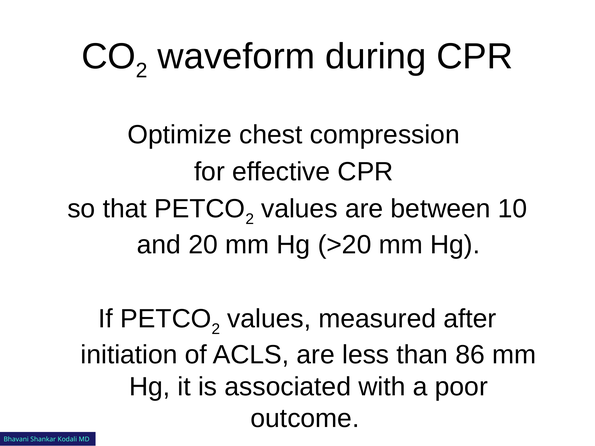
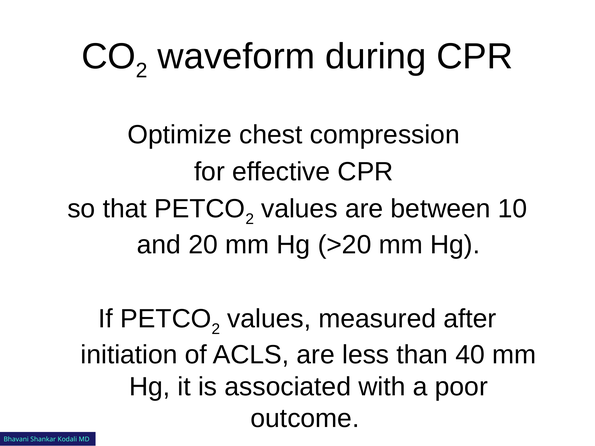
86: 86 -> 40 (470, 355)
